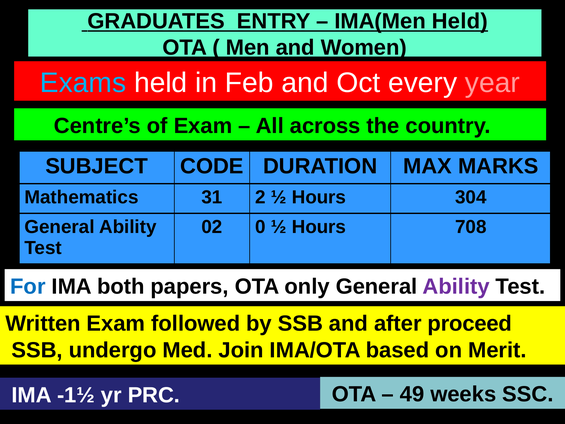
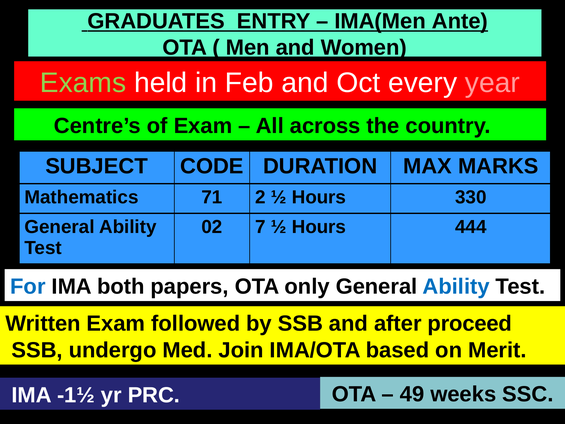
IMA(Men Held: Held -> Ante (460, 21)
Exams colour: light blue -> light green (83, 83)
31: 31 -> 71 (212, 197)
304: 304 -> 330 (471, 197)
0: 0 -> 7 (260, 227)
708: 708 -> 444 (471, 227)
Ability colour: purple -> blue (456, 286)
